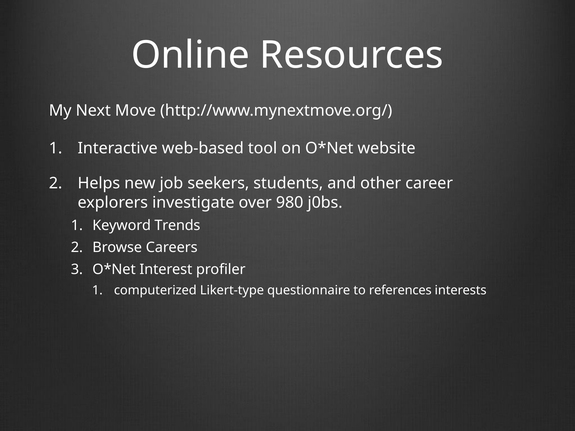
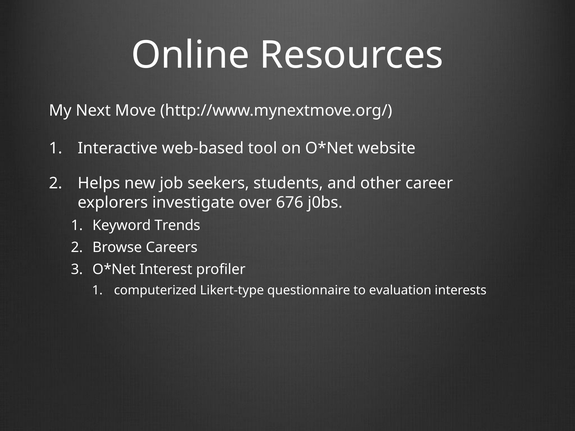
980: 980 -> 676 (290, 203)
references: references -> evaluation (400, 291)
